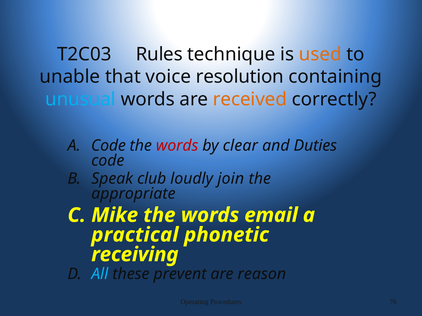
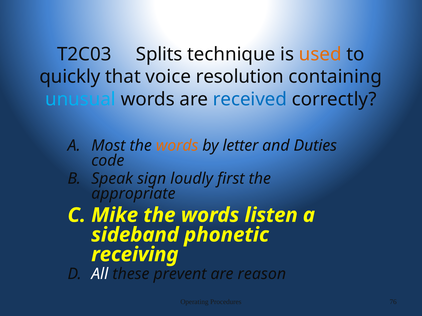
Rules: Rules -> Splits (159, 54)
unable: unable -> quickly (70, 77)
received colour: orange -> blue (250, 99)
A Code: Code -> Most (108, 146)
words colour: red -> orange (177, 146)
clear: clear -> letter (241, 146)
club: club -> sign (152, 179)
join: join -> first (231, 179)
email: email -> listen (271, 215)
practical: practical -> sideband (135, 235)
All colour: light blue -> white (100, 274)
